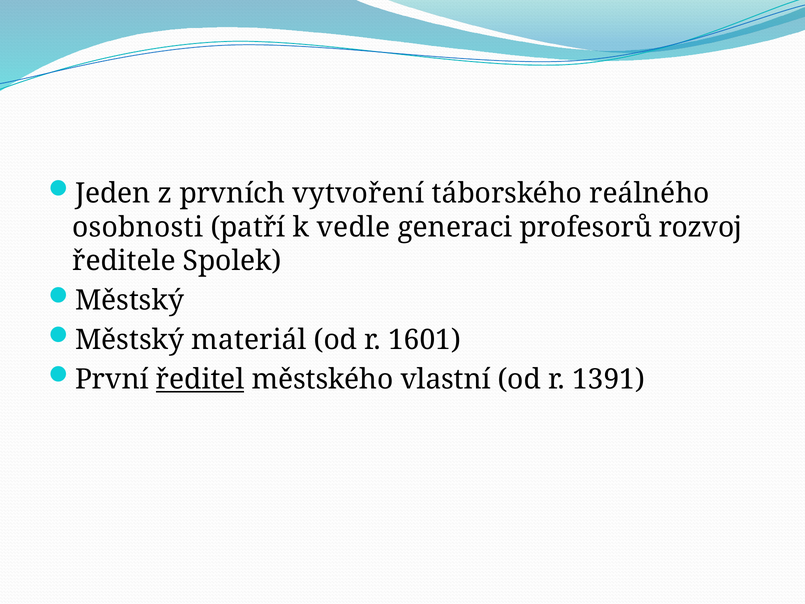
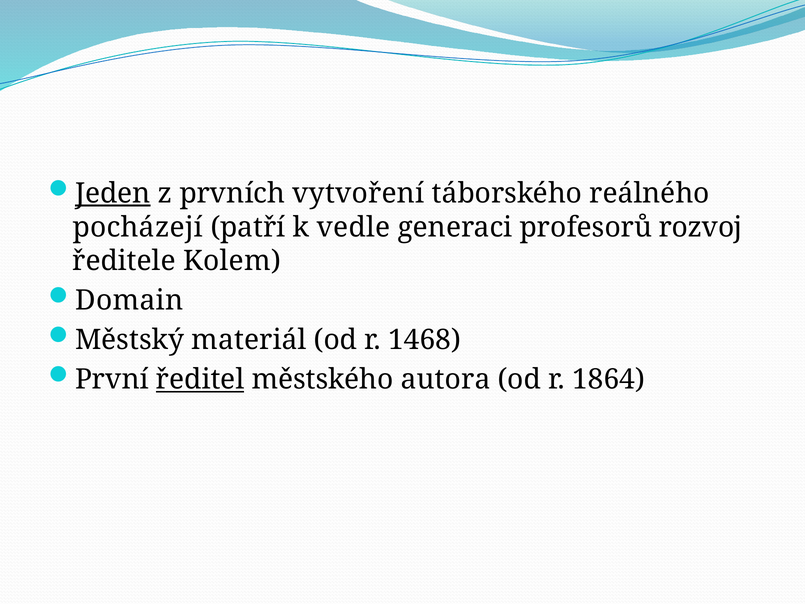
Jeden underline: none -> present (113, 193)
osobnosti: osobnosti -> pocházejí (138, 227)
Spolek: Spolek -> Kolem (232, 261)
Městský: Městský -> Domain (129, 300)
1601: 1601 -> 1468 (425, 340)
vlastní: vlastní -> autora (446, 379)
1391: 1391 -> 1864 (609, 379)
